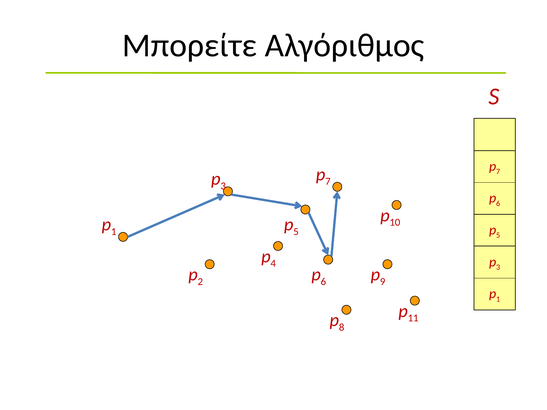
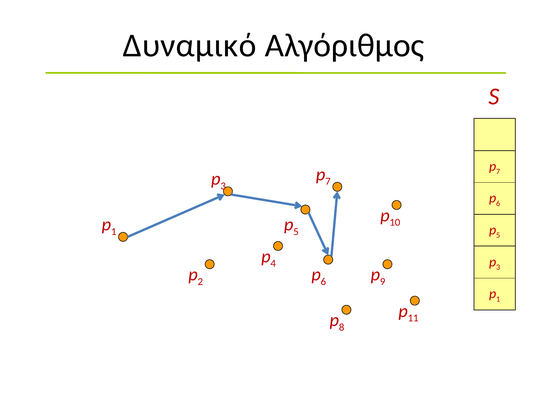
Μπορείτε: Μπορείτε -> Δυναμικό (190, 46)
